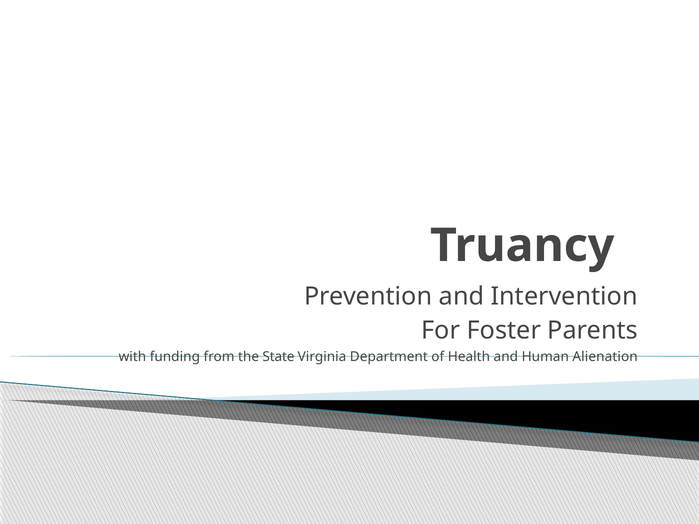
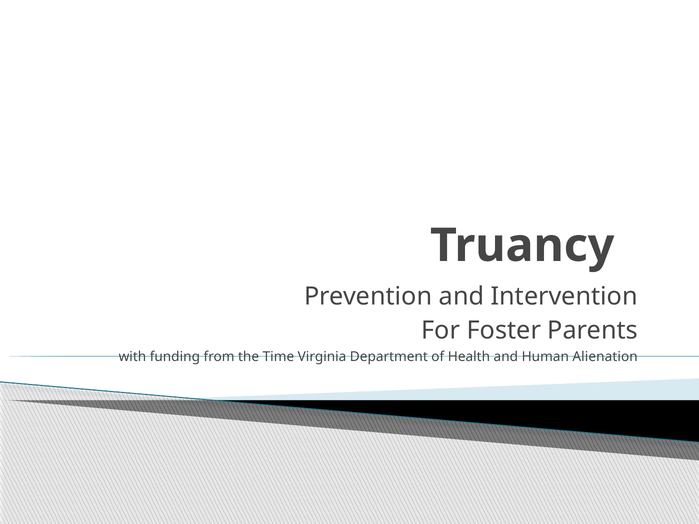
State: State -> Time (278, 357)
